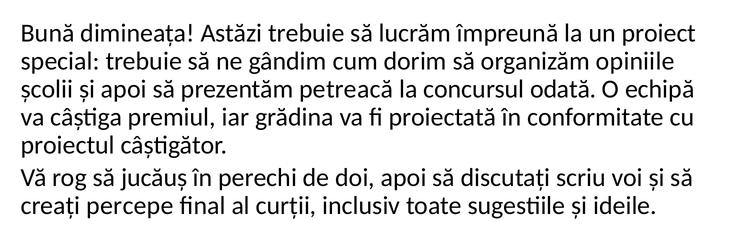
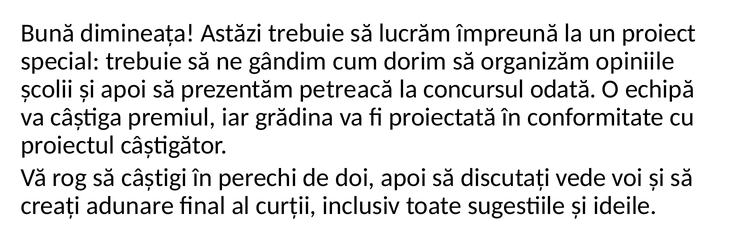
jucăuș: jucăuș -> câștigi (154, 178)
scriu: scriu -> vede (581, 178)
percepe: percepe -> adunare (130, 206)
